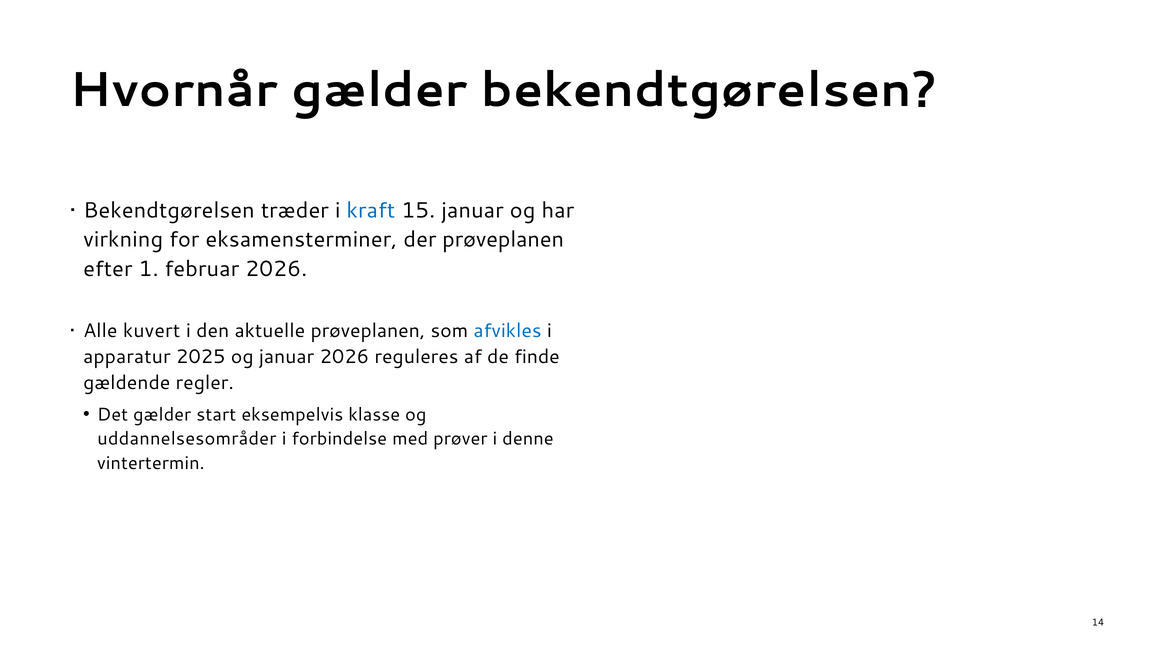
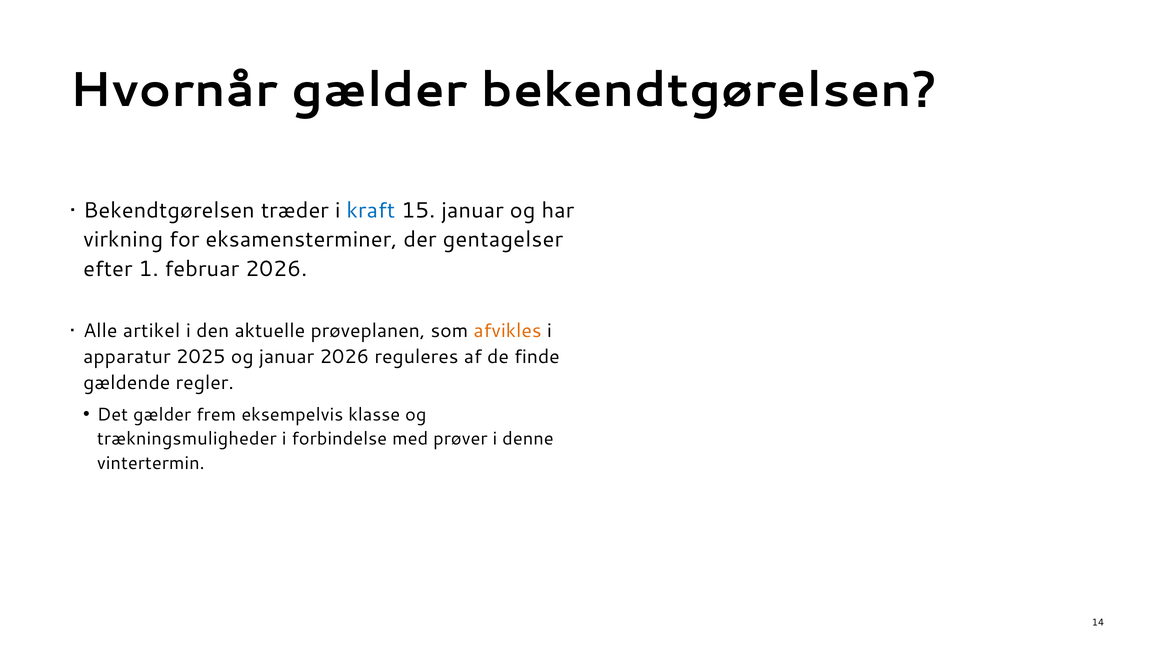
der prøveplanen: prøveplanen -> gentagelser (503, 240)
kuvert: kuvert -> artikel (152, 331)
afvikles colour: blue -> orange (508, 331)
start: start -> frem (216, 415)
uddannelsesområder: uddannelsesområder -> trækningsmuligheder (187, 439)
